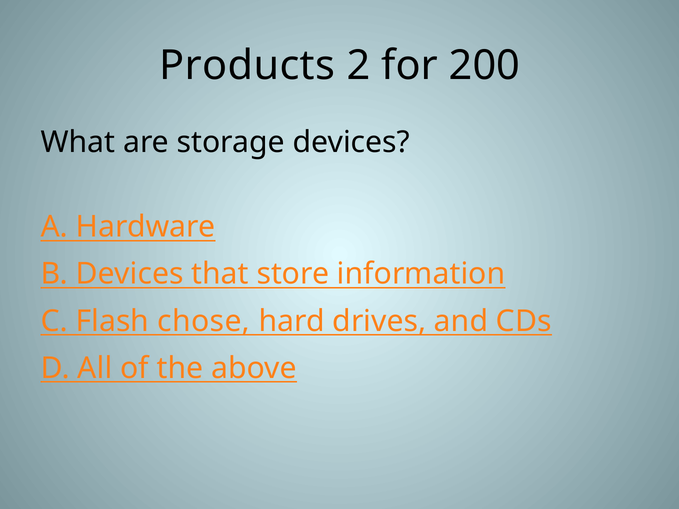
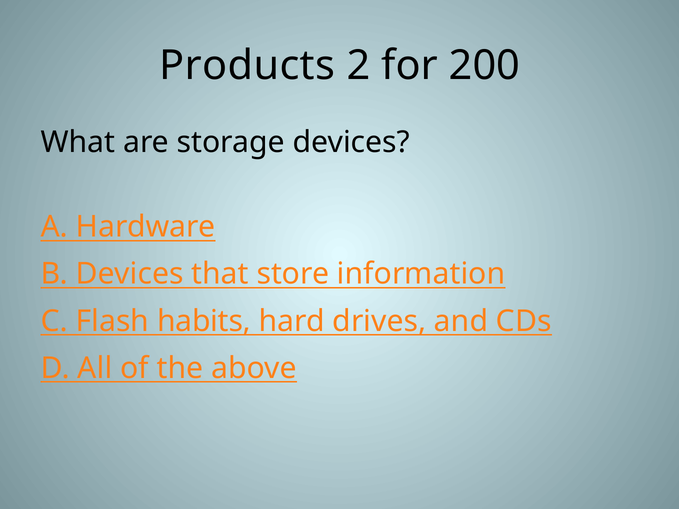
chose: chose -> habits (204, 321)
